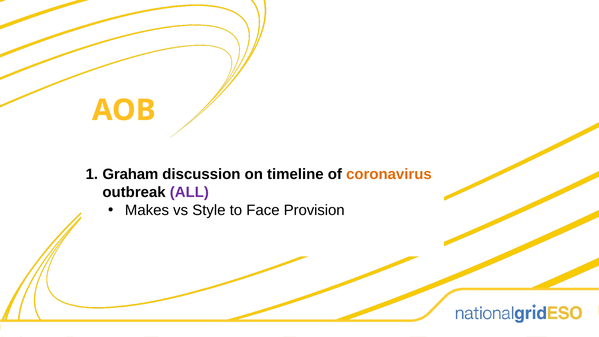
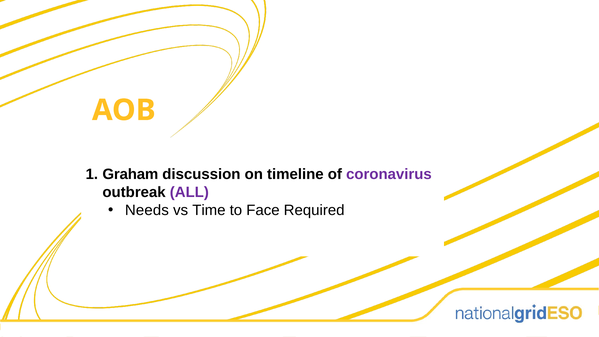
coronavirus colour: orange -> purple (389, 174)
Makes: Makes -> Needs (147, 210)
Style: Style -> Time (209, 210)
Provision: Provision -> Required (314, 210)
